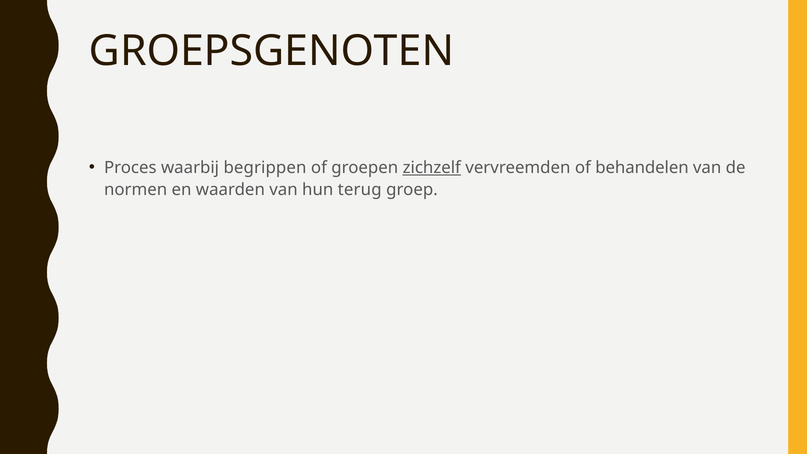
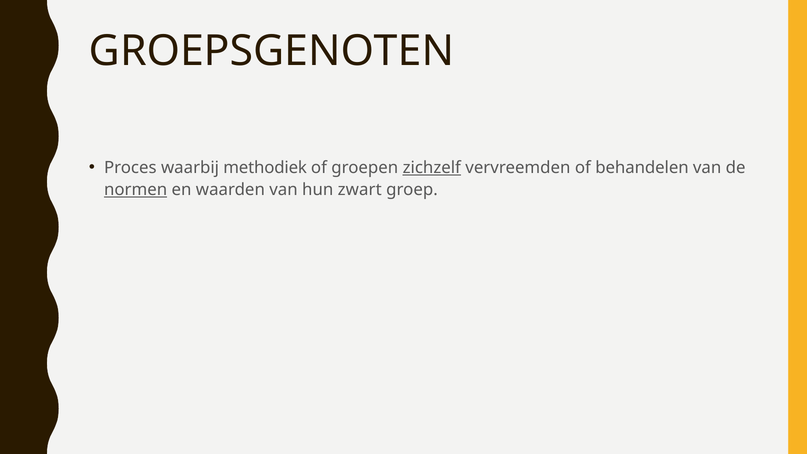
begrippen: begrippen -> methodiek (265, 168)
normen underline: none -> present (136, 190)
terug: terug -> zwart (360, 190)
